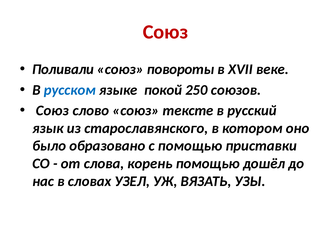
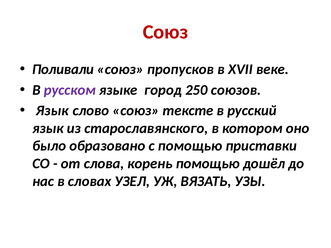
повороты: повороты -> пропусков (181, 69)
русском colour: blue -> purple (70, 90)
покой: покой -> город (163, 90)
Союз: Союз -> Язык (52, 111)
